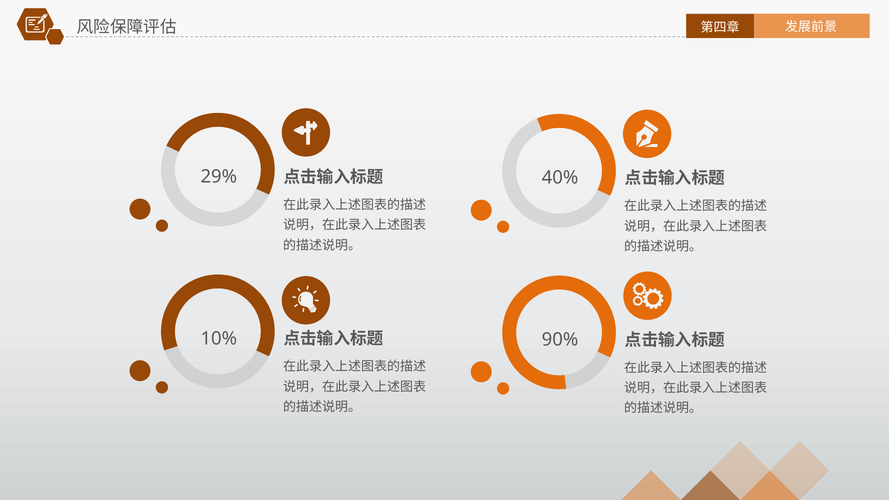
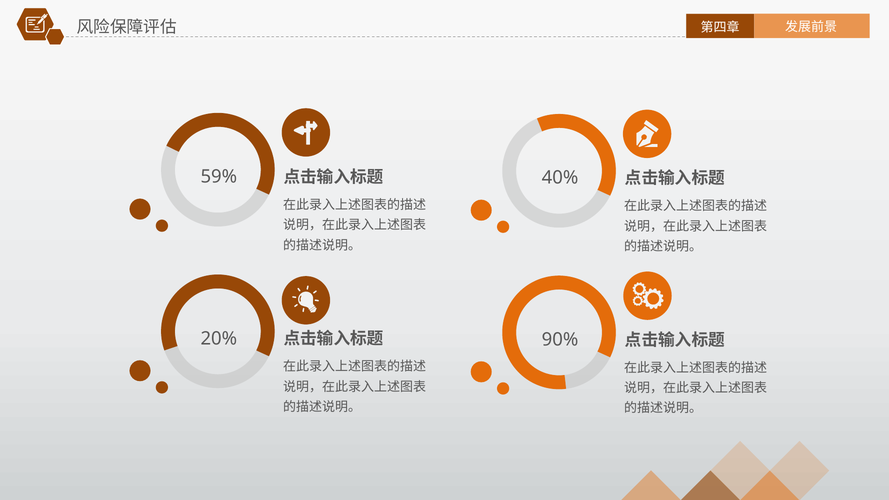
29%: 29% -> 59% (219, 177)
10%: 10% -> 20% (219, 338)
